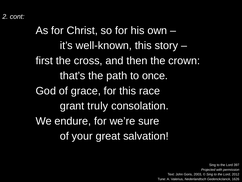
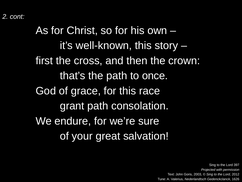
grant truly: truly -> path (98, 106)
